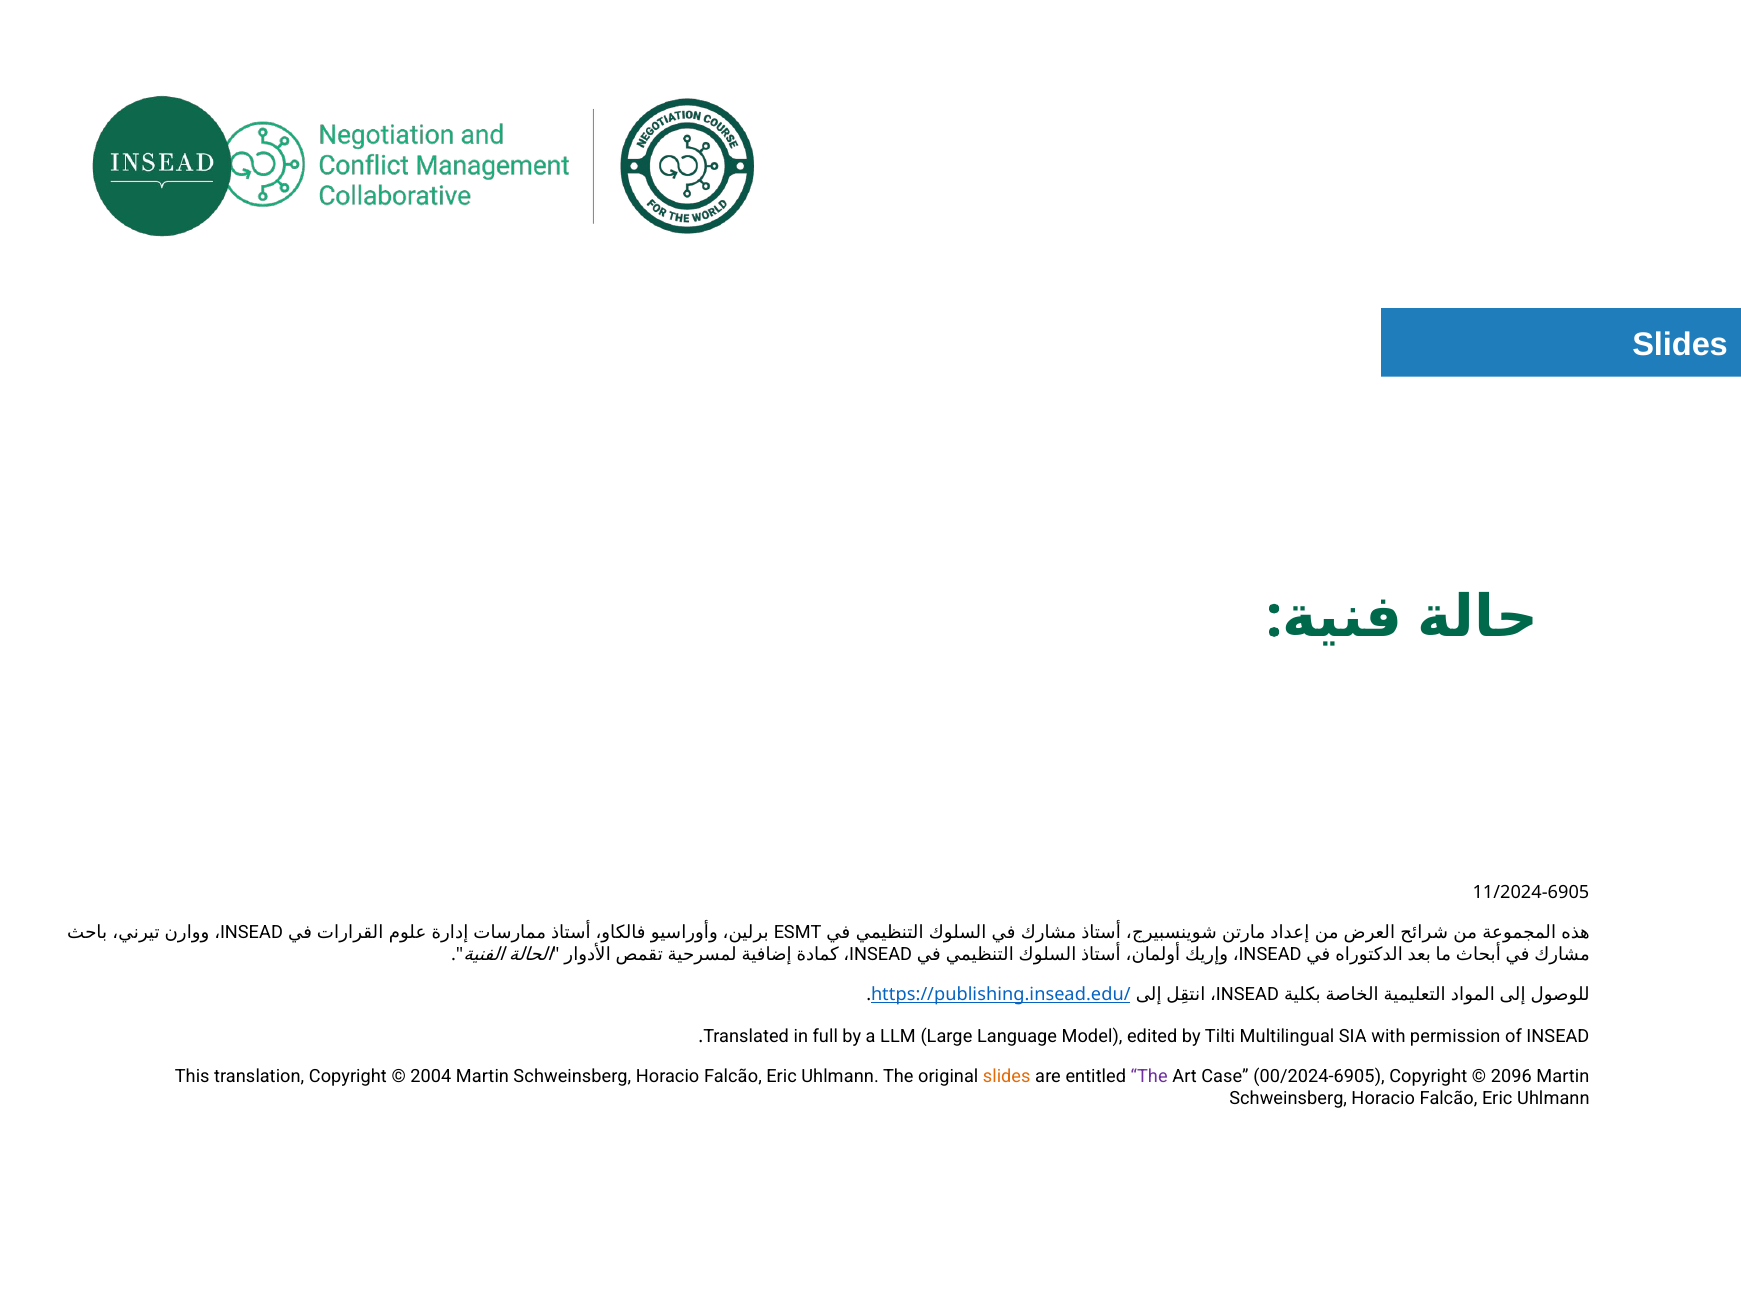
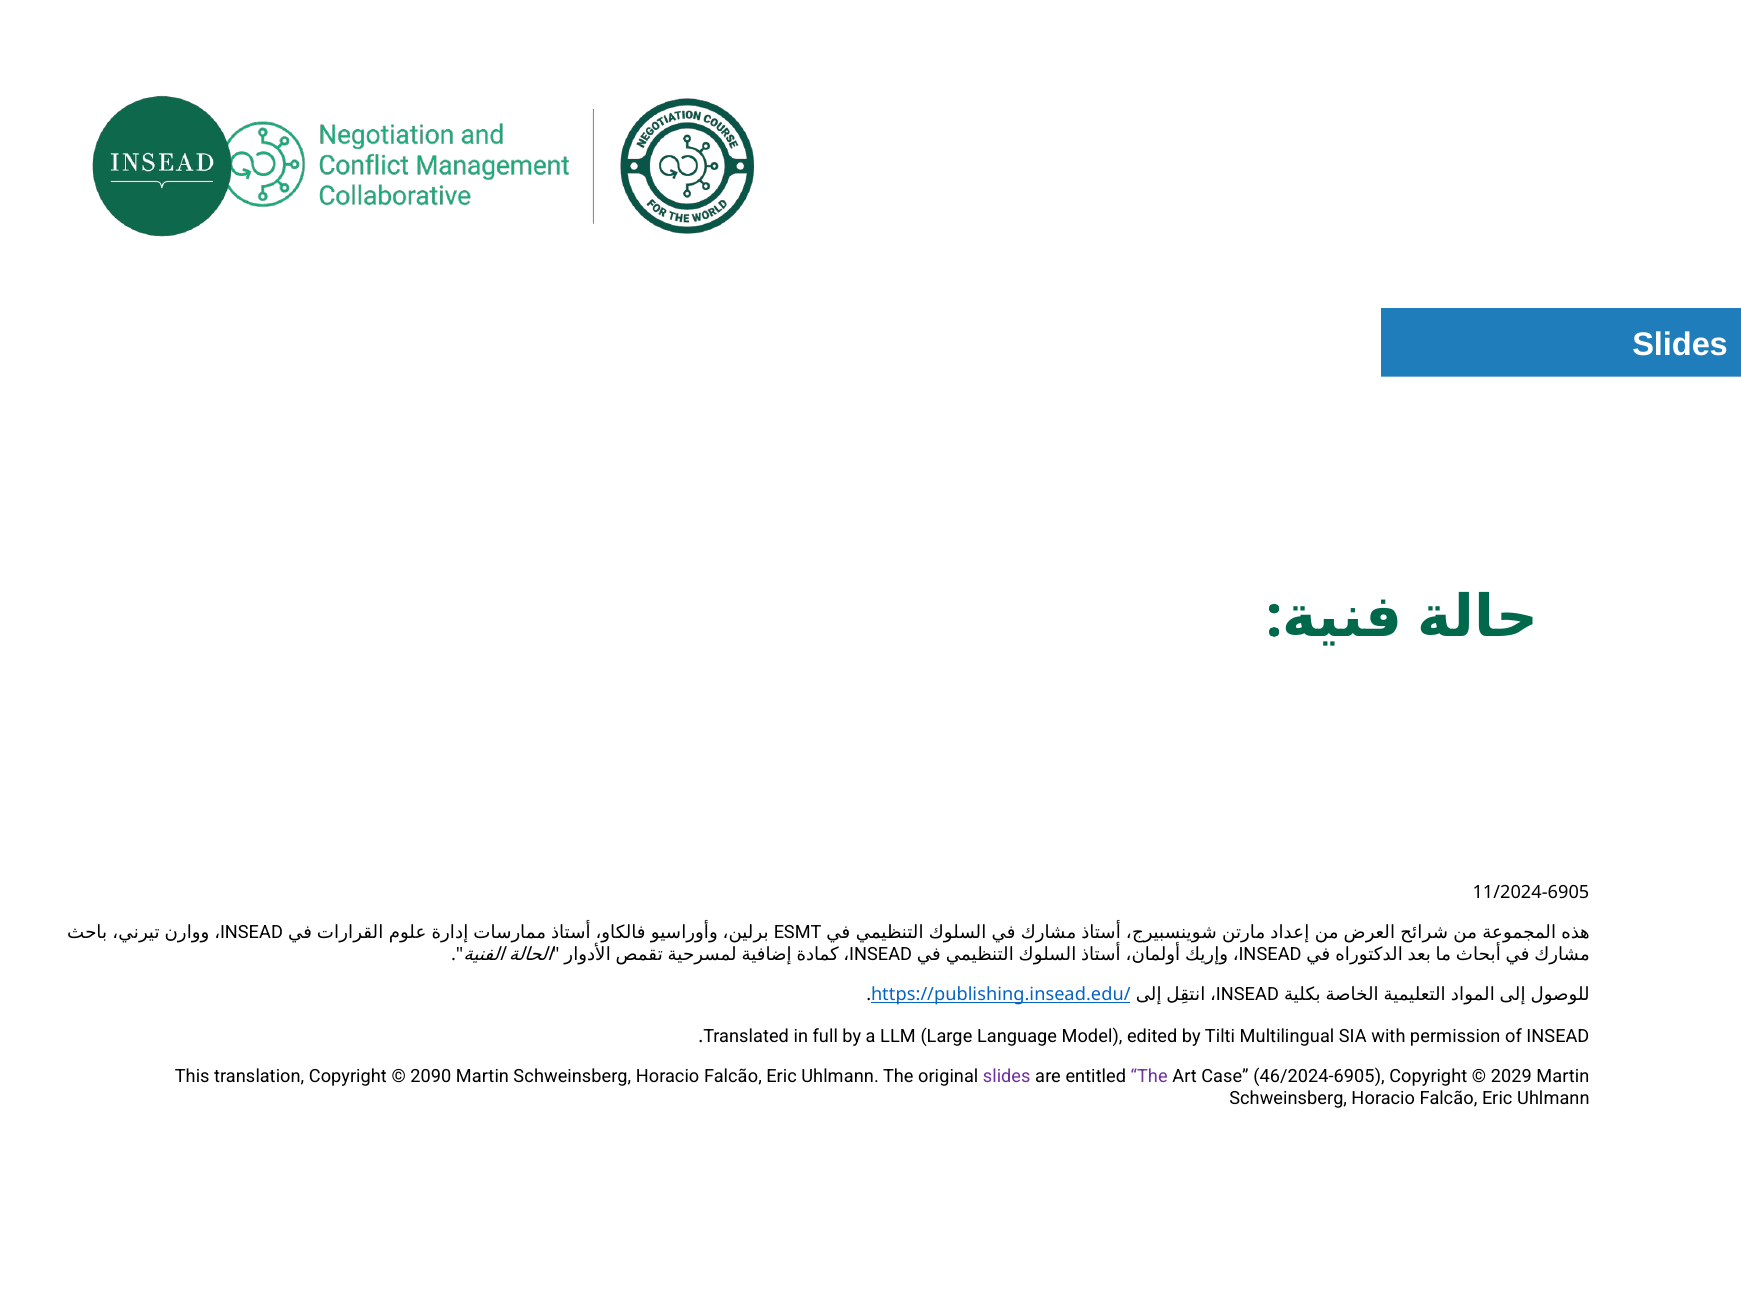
2004: 2004 -> 2090 (431, 1077)
slides colour: orange -> purple (1007, 1077)
00/2024-6905: 00/2024-6905 -> 46/2024-6905 (1319, 1077)
2096: 2096 -> 2029 (1511, 1077)
